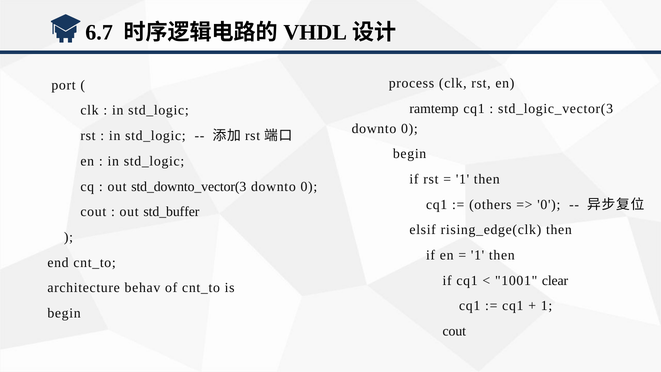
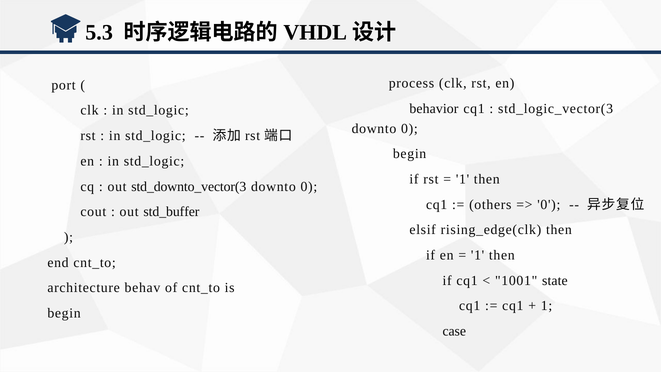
6.7: 6.7 -> 5.3 (99, 33)
ramtemp: ramtemp -> behavior (434, 109)
clear: clear -> state (555, 280)
cout: cout -> case (454, 331)
